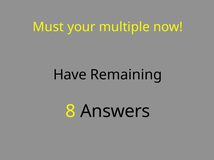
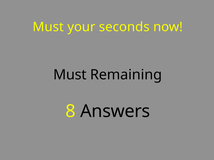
multiple: multiple -> seconds (124, 27)
Have: Have -> Must (70, 75)
